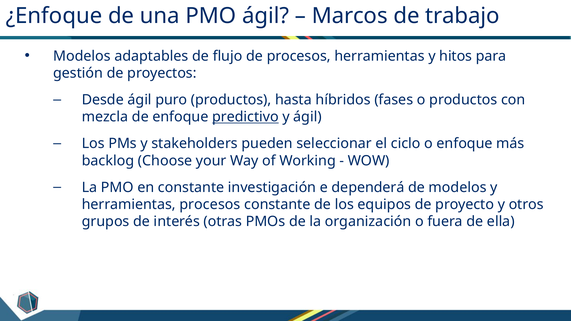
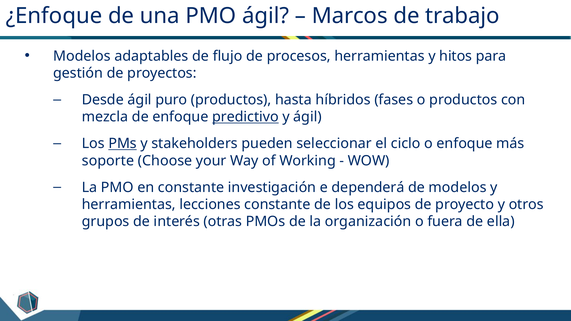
PMs underline: none -> present (123, 144)
backlog: backlog -> soporte (108, 161)
herramientas procesos: procesos -> lecciones (210, 205)
